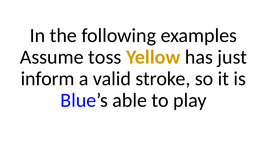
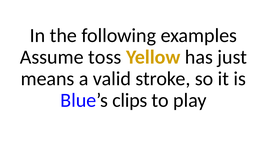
inform: inform -> means (48, 79)
able: able -> clips (130, 100)
